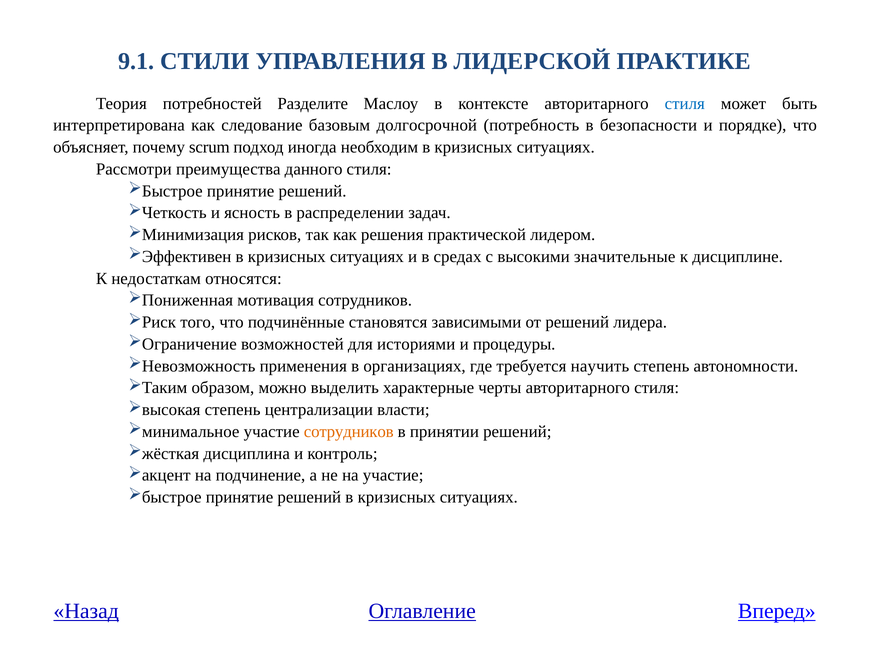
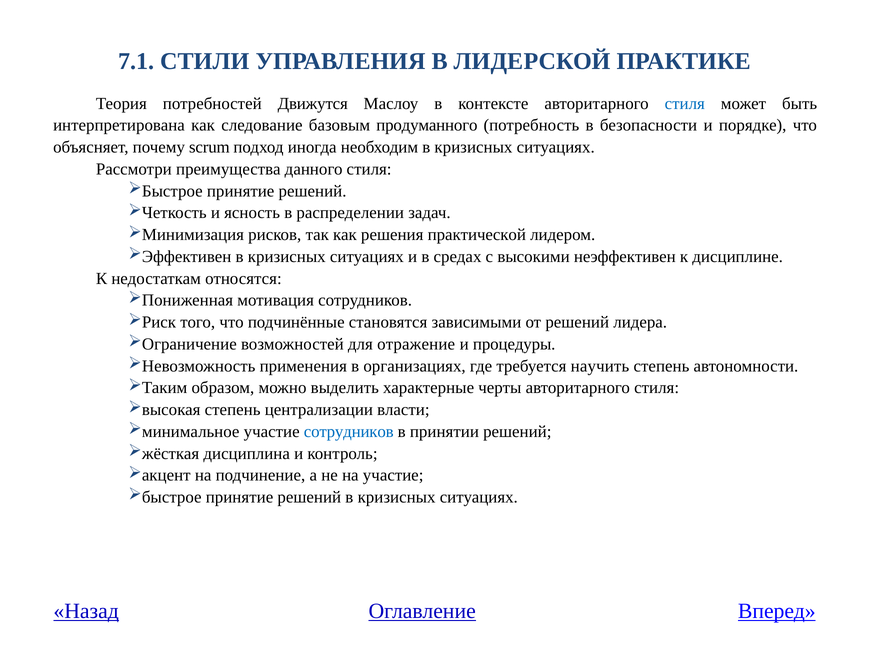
9.1: 9.1 -> 7.1 (136, 61)
Разделите: Разделите -> Движутся (313, 104)
долгосрочной: долгосрочной -> продуманного (427, 126)
значительные: значительные -> неэффективен (625, 257)
историями: историями -> отражение (416, 344)
сотрудников colour: orange -> blue (349, 432)
